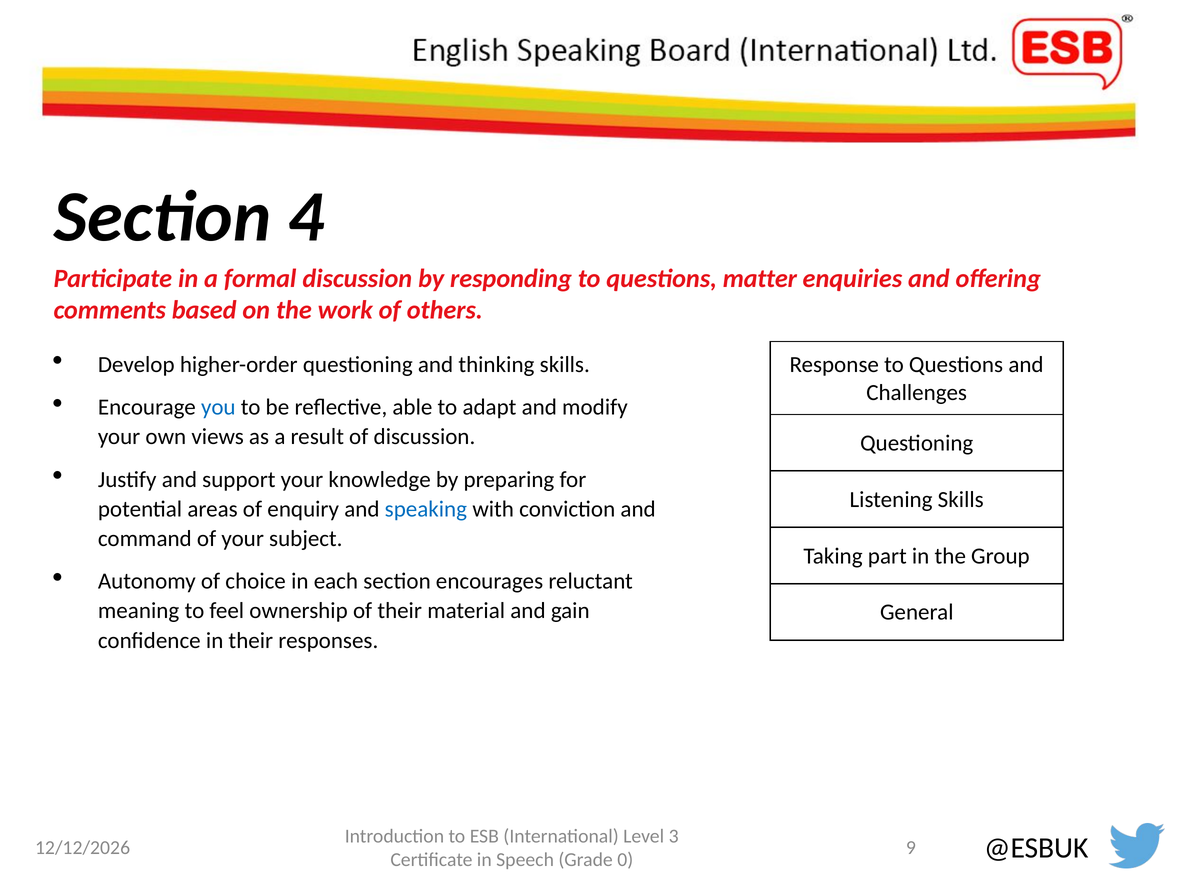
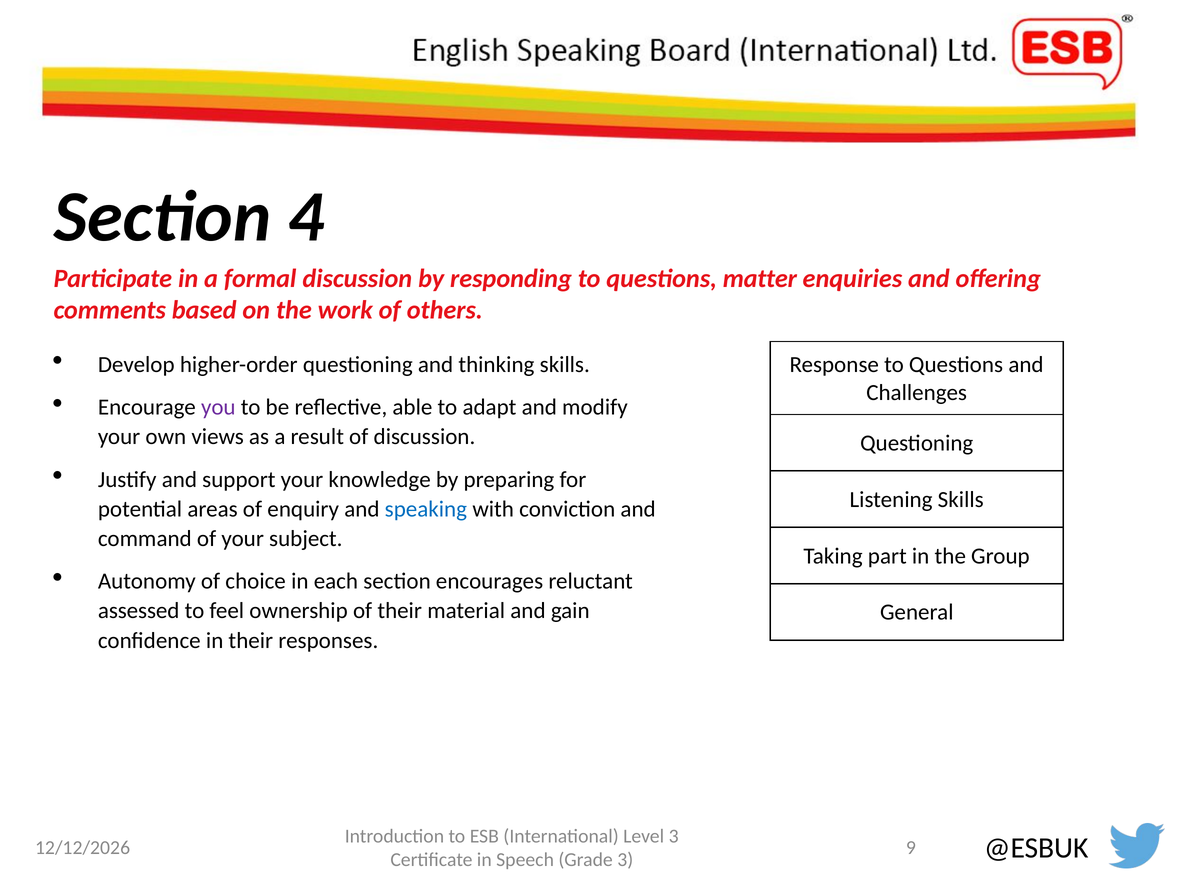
you colour: blue -> purple (218, 407)
meaning: meaning -> assessed (139, 611)
Grade 0: 0 -> 3 (625, 860)
